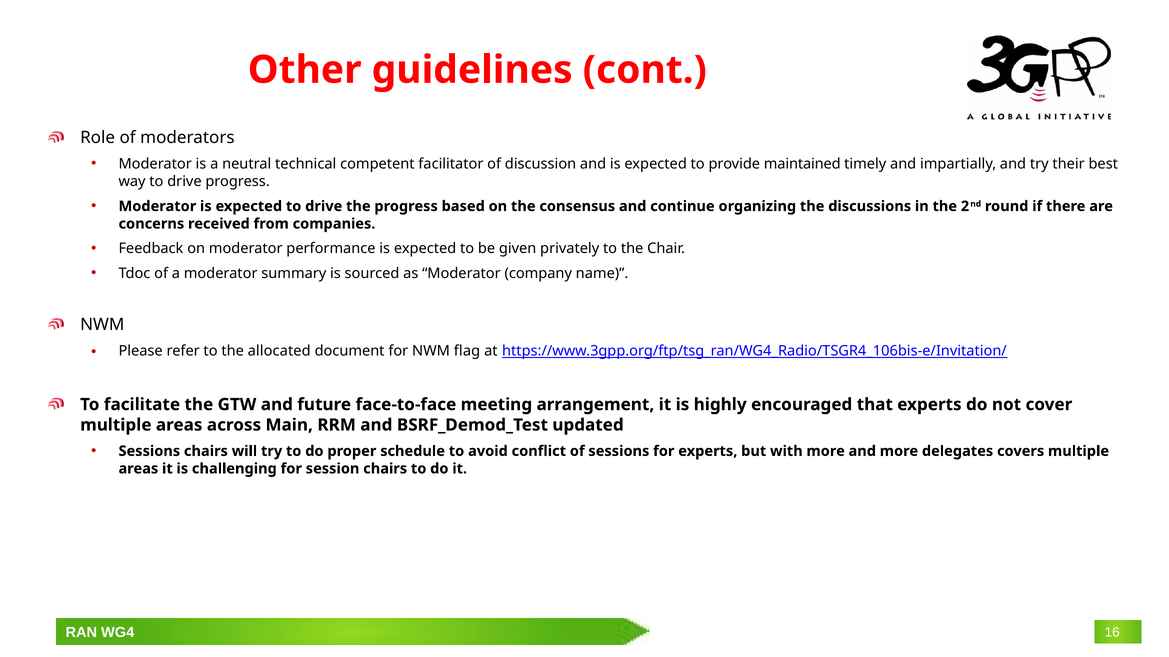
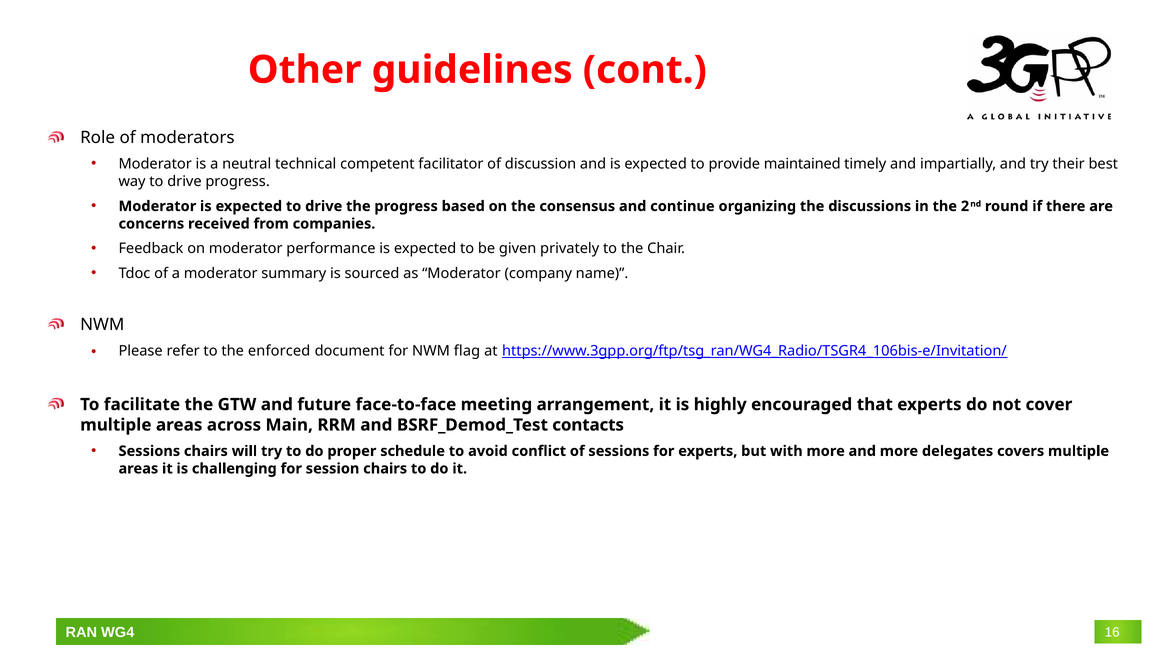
allocated: allocated -> enforced (279, 351)
updated: updated -> contacts (588, 425)
